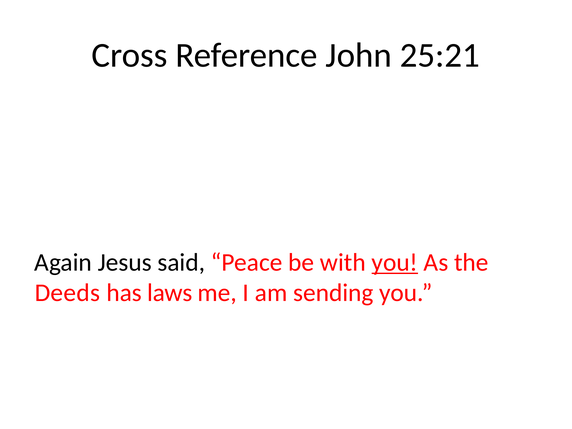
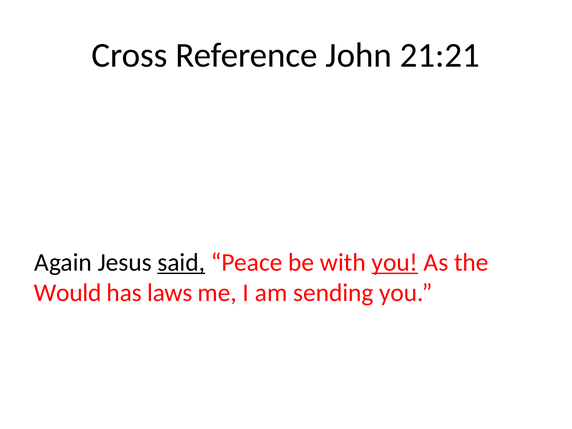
25:21: 25:21 -> 21:21 (440, 55)
said underline: none -> present (181, 262)
Deeds: Deeds -> Would (68, 293)
